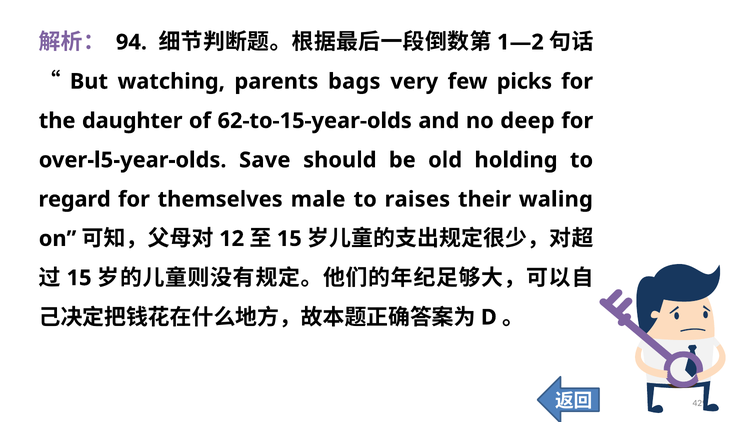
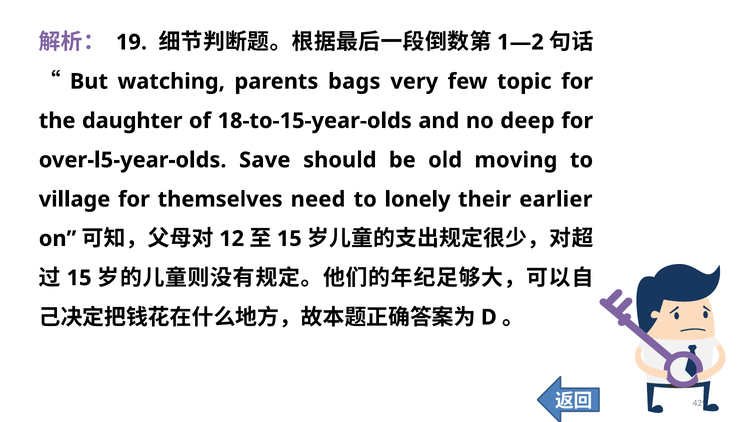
94: 94 -> 19 (131, 42)
picks: picks -> topic (524, 81)
62-to-15-year-olds: 62-to-15-year-olds -> 18-to-15-year-olds (315, 121)
holding: holding -> moving (516, 160)
regard: regard -> village (75, 199)
male: male -> need (318, 199)
raises: raises -> lonely (418, 199)
waling: waling -> earlier (556, 199)
